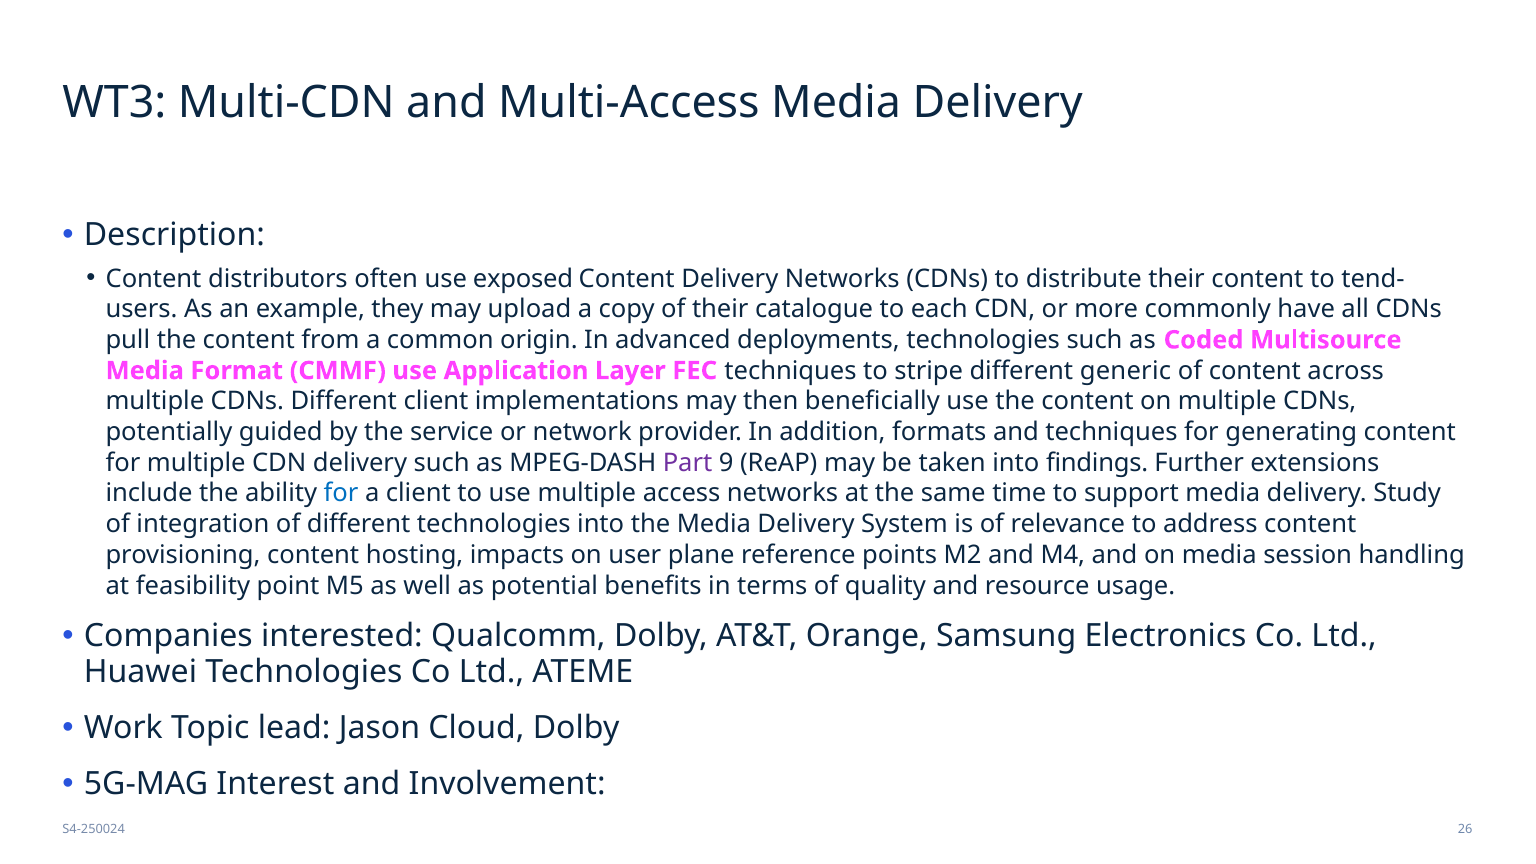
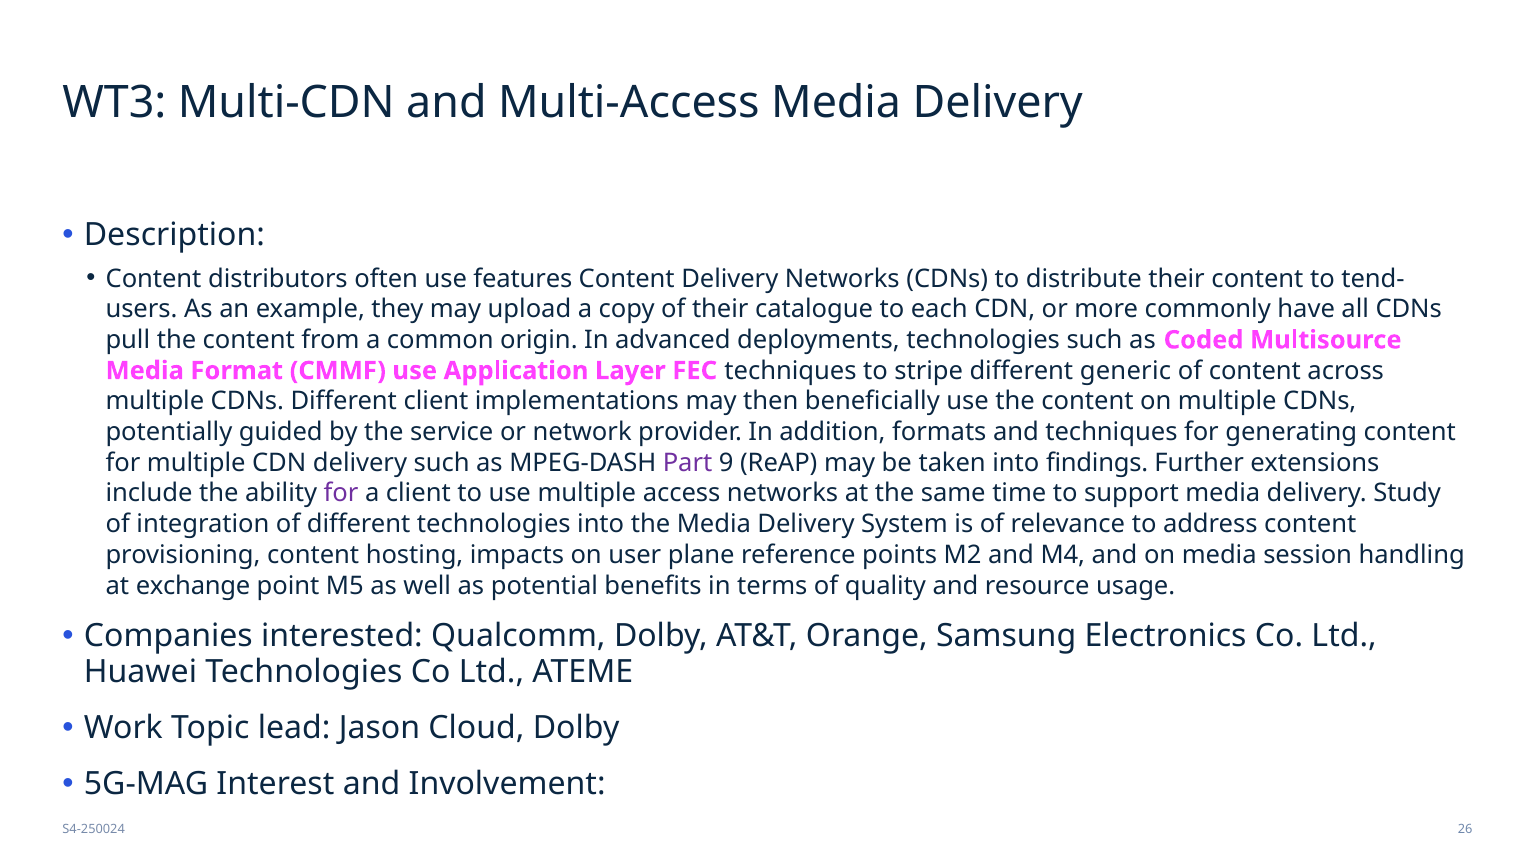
exposed: exposed -> features (523, 279)
for colour: blue -> purple (341, 494)
feasibility: feasibility -> exchange (193, 586)
